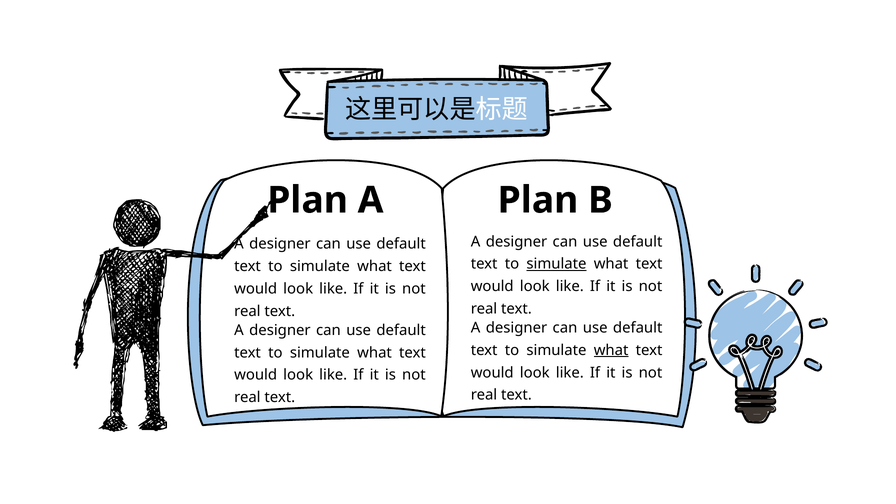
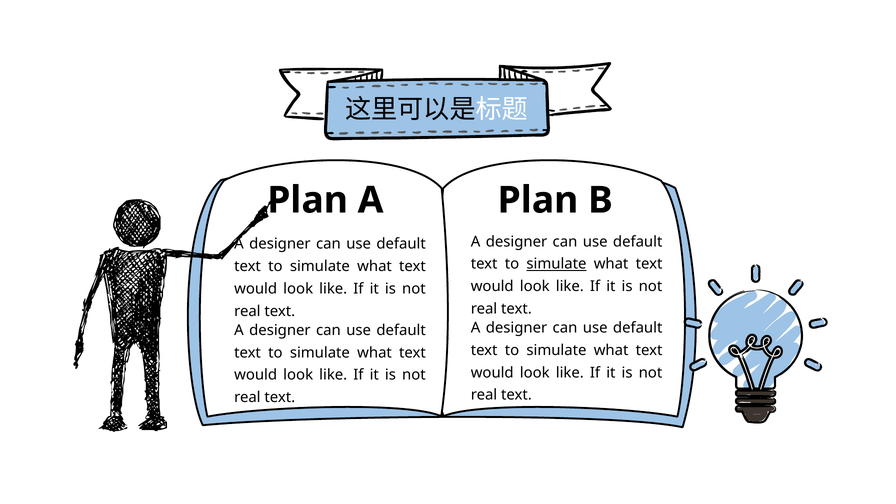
what underline: present -> none (611, 350)
